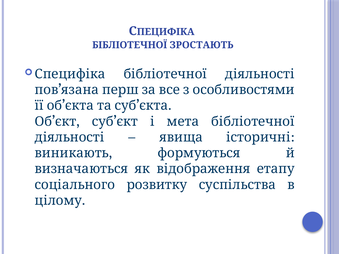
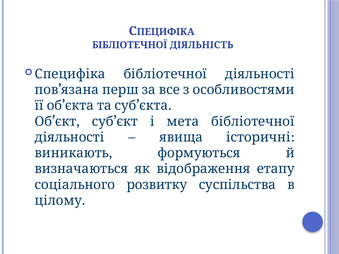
ЗРОСТАЮТЬ: ЗРОСТАЮТЬ -> ДІЯЛЬНІСТЬ (202, 45)
